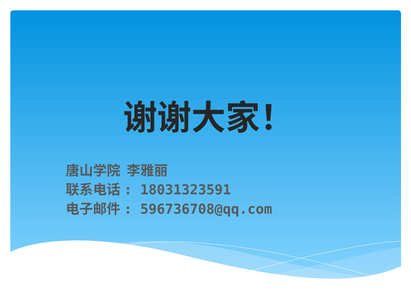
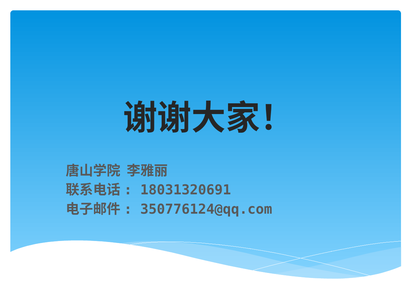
18031323591: 18031323591 -> 18031320691 (186, 190)
596736708@qq.com: 596736708@qq.com -> 350776124@qq.com (206, 209)
